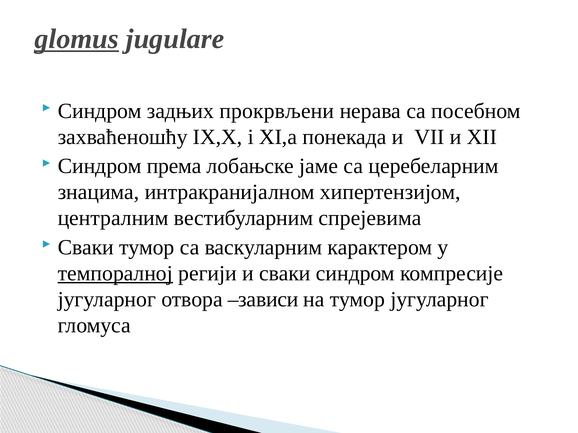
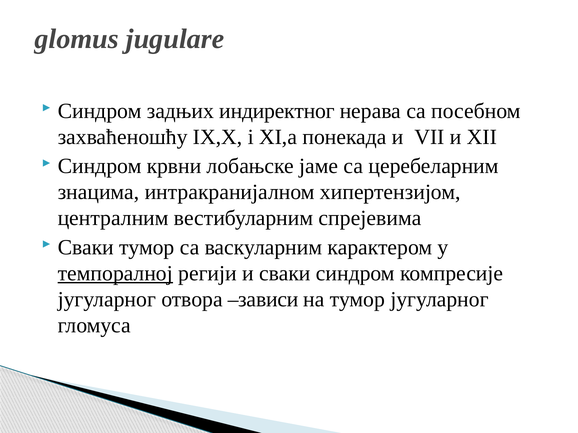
glomus underline: present -> none (77, 39)
прокрвљени: прокрвљени -> индиректног (277, 111)
према: према -> крвни (174, 166)
